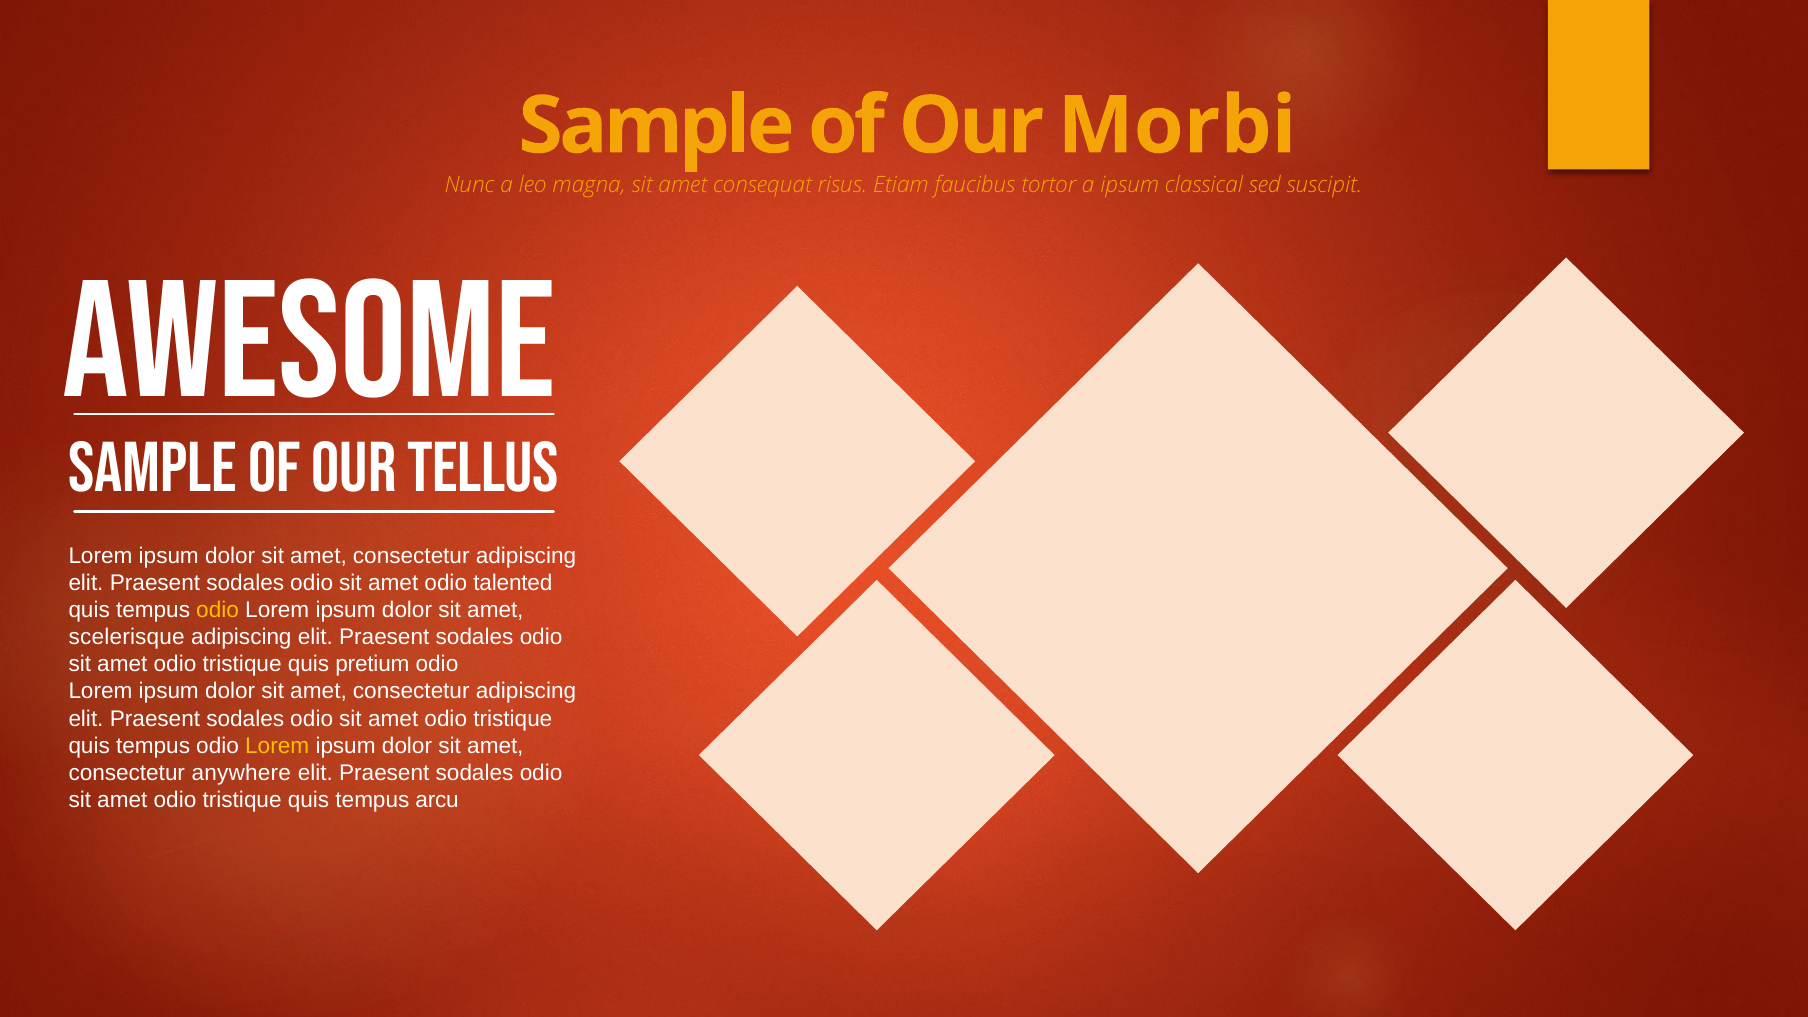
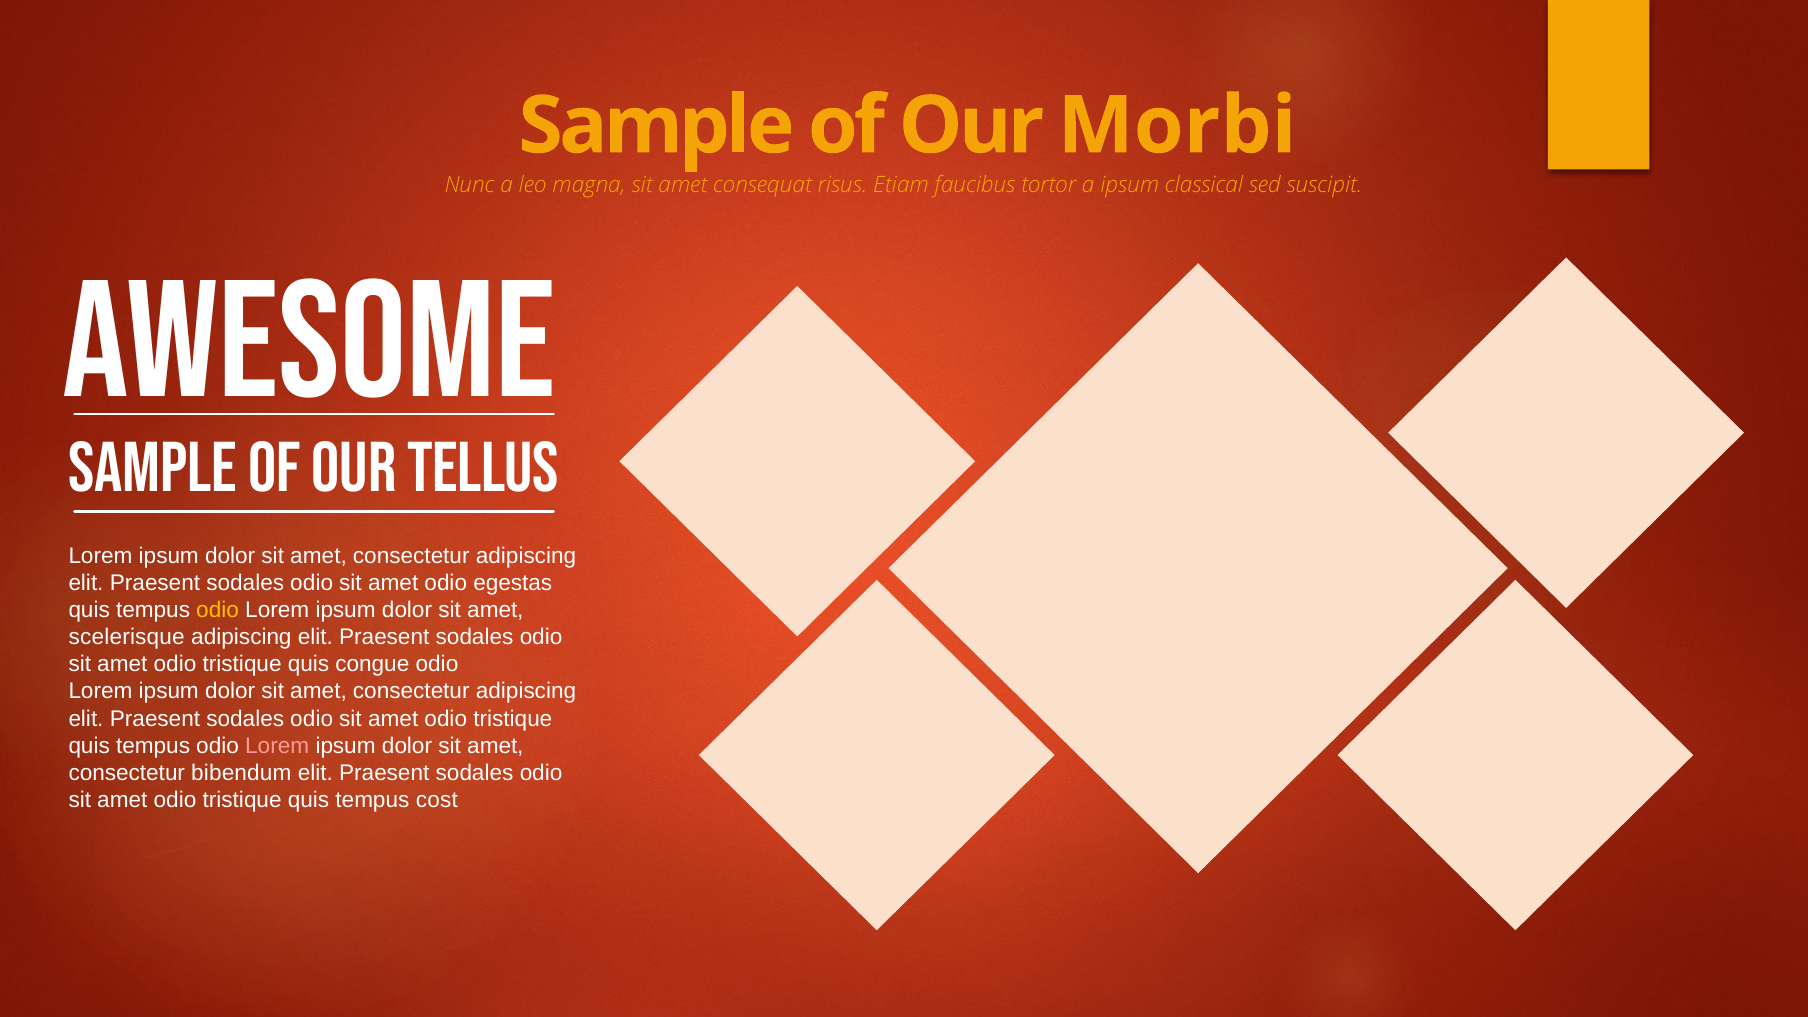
talented: talented -> egestas (513, 583)
pretium: pretium -> congue (372, 664)
Lorem colour: yellow -> pink (277, 746)
anywhere: anywhere -> bibendum (241, 773)
arcu: arcu -> cost (437, 800)
